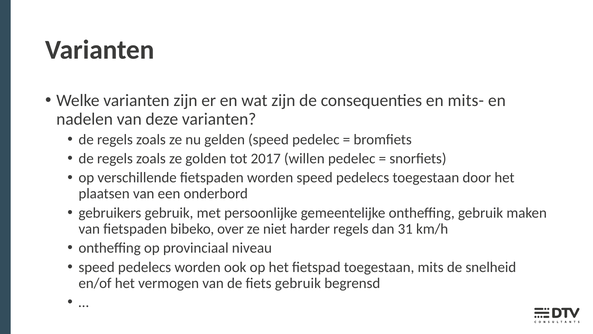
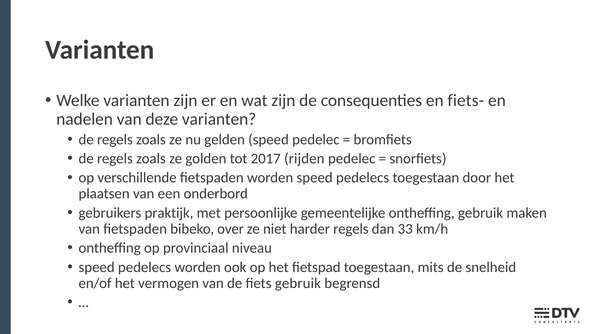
mits-: mits- -> fiets- (466, 100)
willen: willen -> rijden (304, 158)
gebruikers gebruik: gebruik -> praktijk (169, 213)
31: 31 -> 33 (405, 229)
